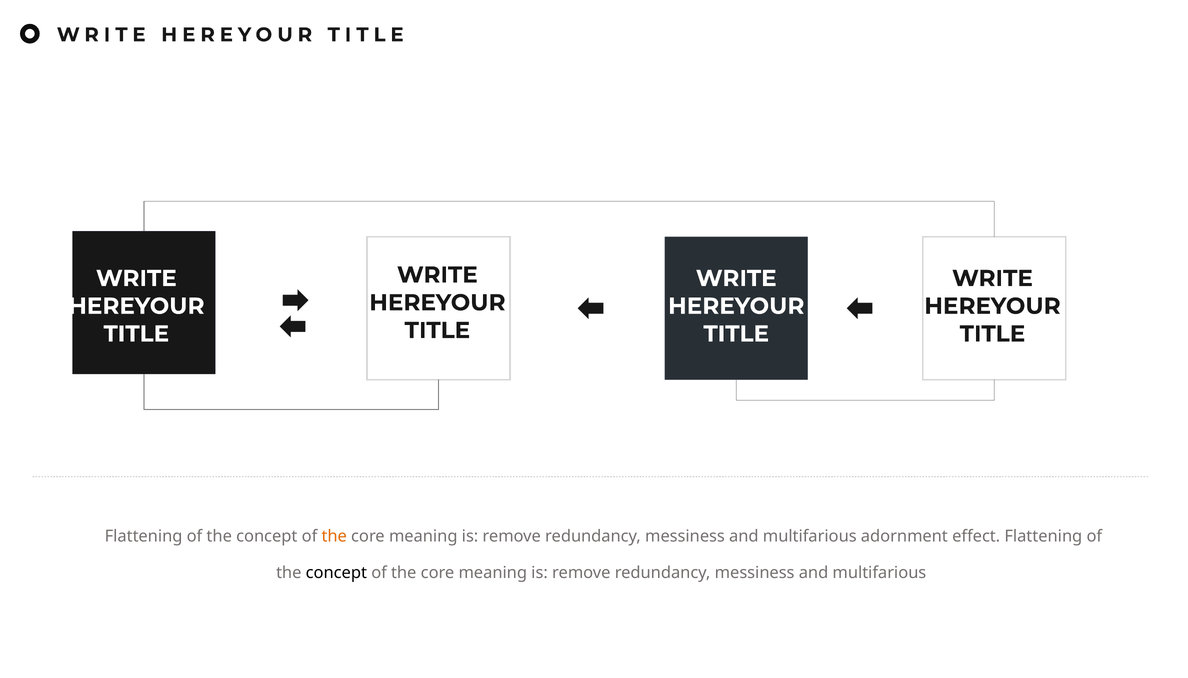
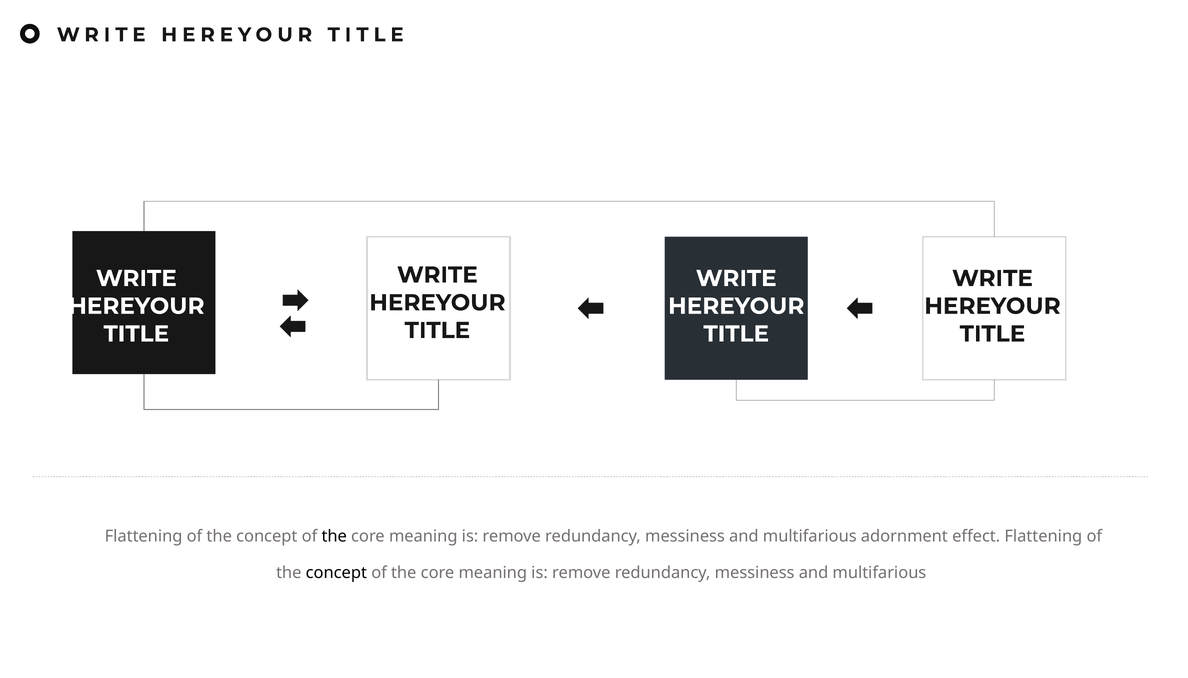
the colour: orange -> black (334, 537)
